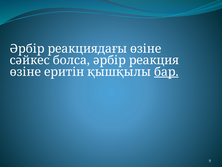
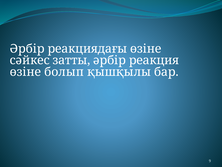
болса: болса -> затты (71, 60)
еритін: еритін -> болып (64, 72)
бар underline: present -> none (166, 72)
